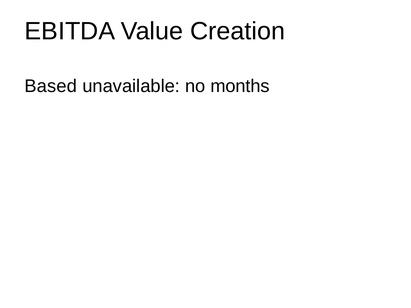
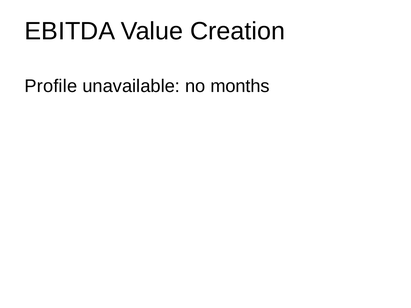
Based: Based -> Profile (51, 86)
